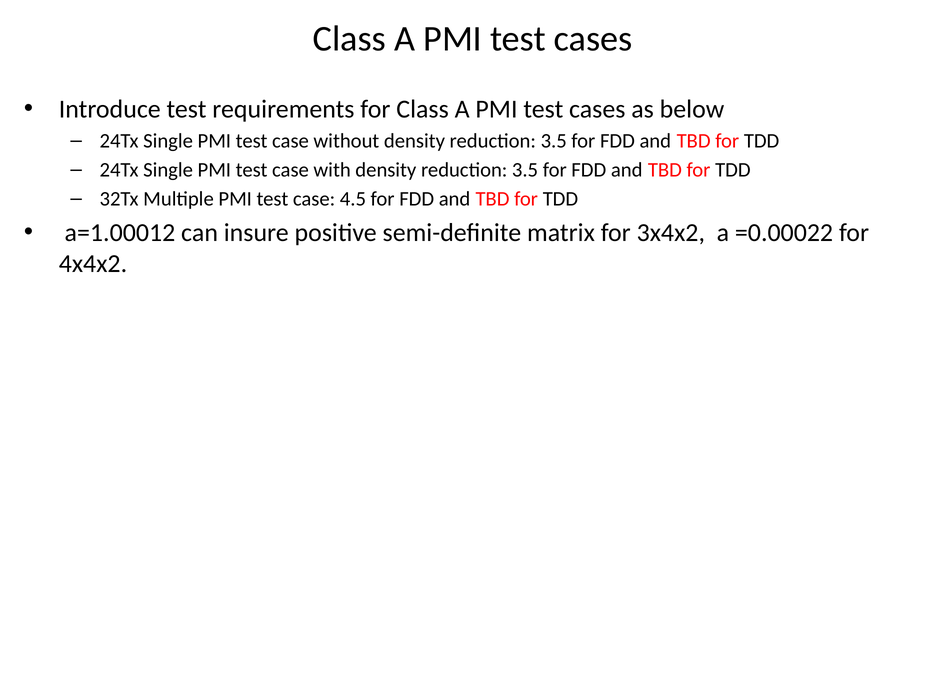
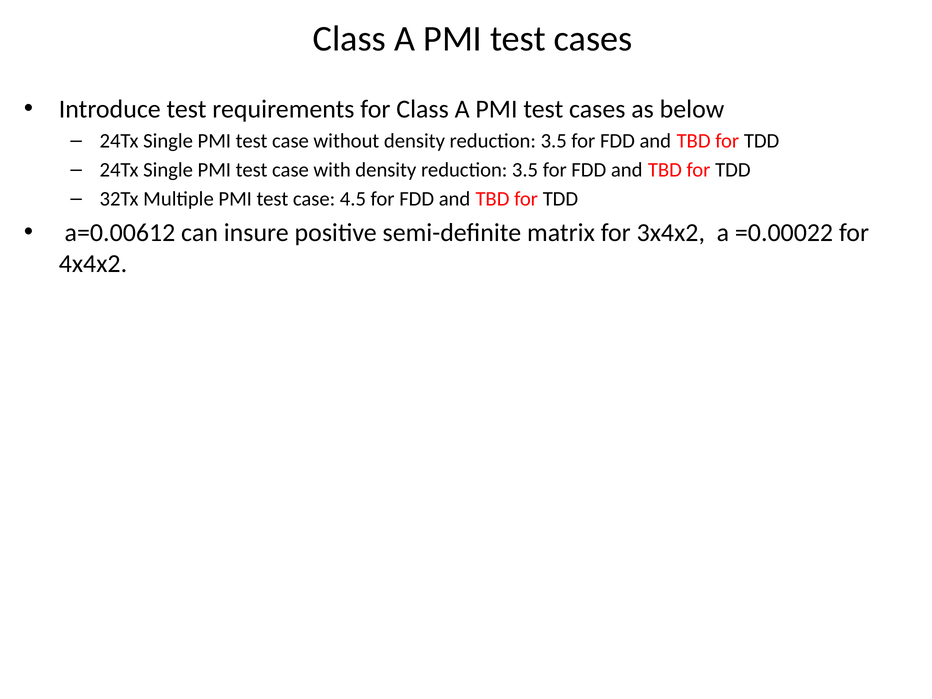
a=1.00012: a=1.00012 -> a=0.00612 (120, 233)
